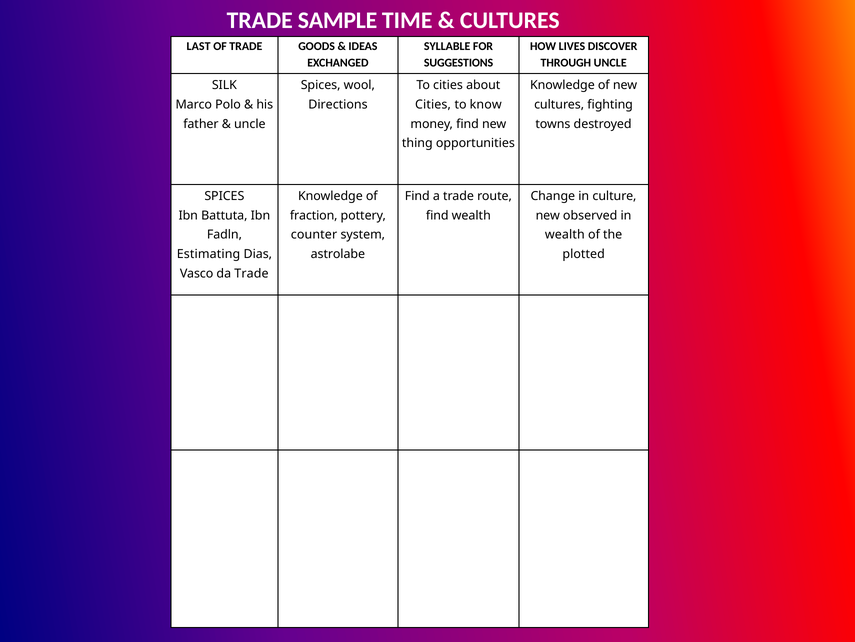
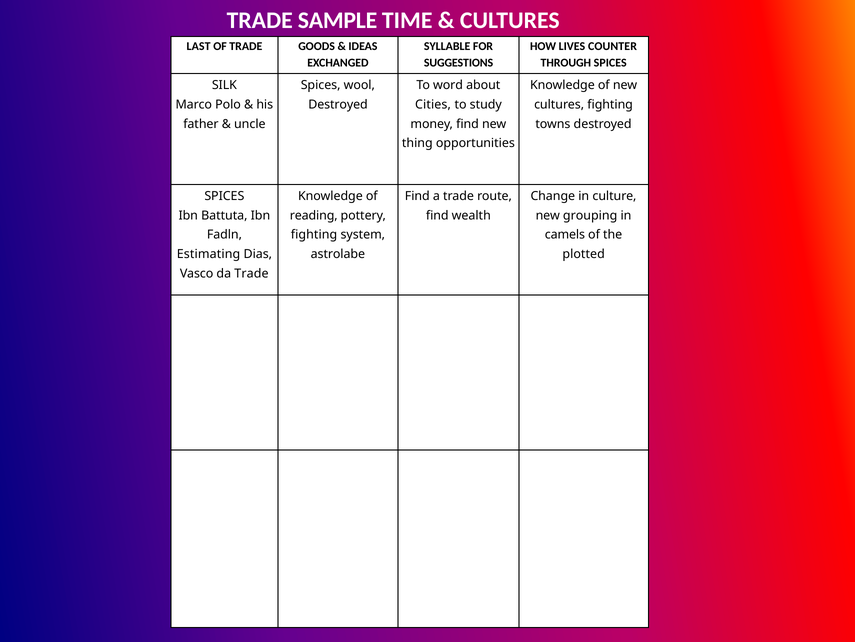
DISCOVER: DISCOVER -> COUNTER (612, 46)
THROUGH UNCLE: UNCLE -> SPICES (610, 63)
To cities: cities -> word (448, 85)
Directions: Directions -> Destroyed (338, 104)
know: know -> study (486, 104)
fraction: fraction -> reading (314, 215)
observed: observed -> grouping (590, 215)
counter: counter -> fighting (314, 235)
wealth: wealth -> camels (565, 235)
